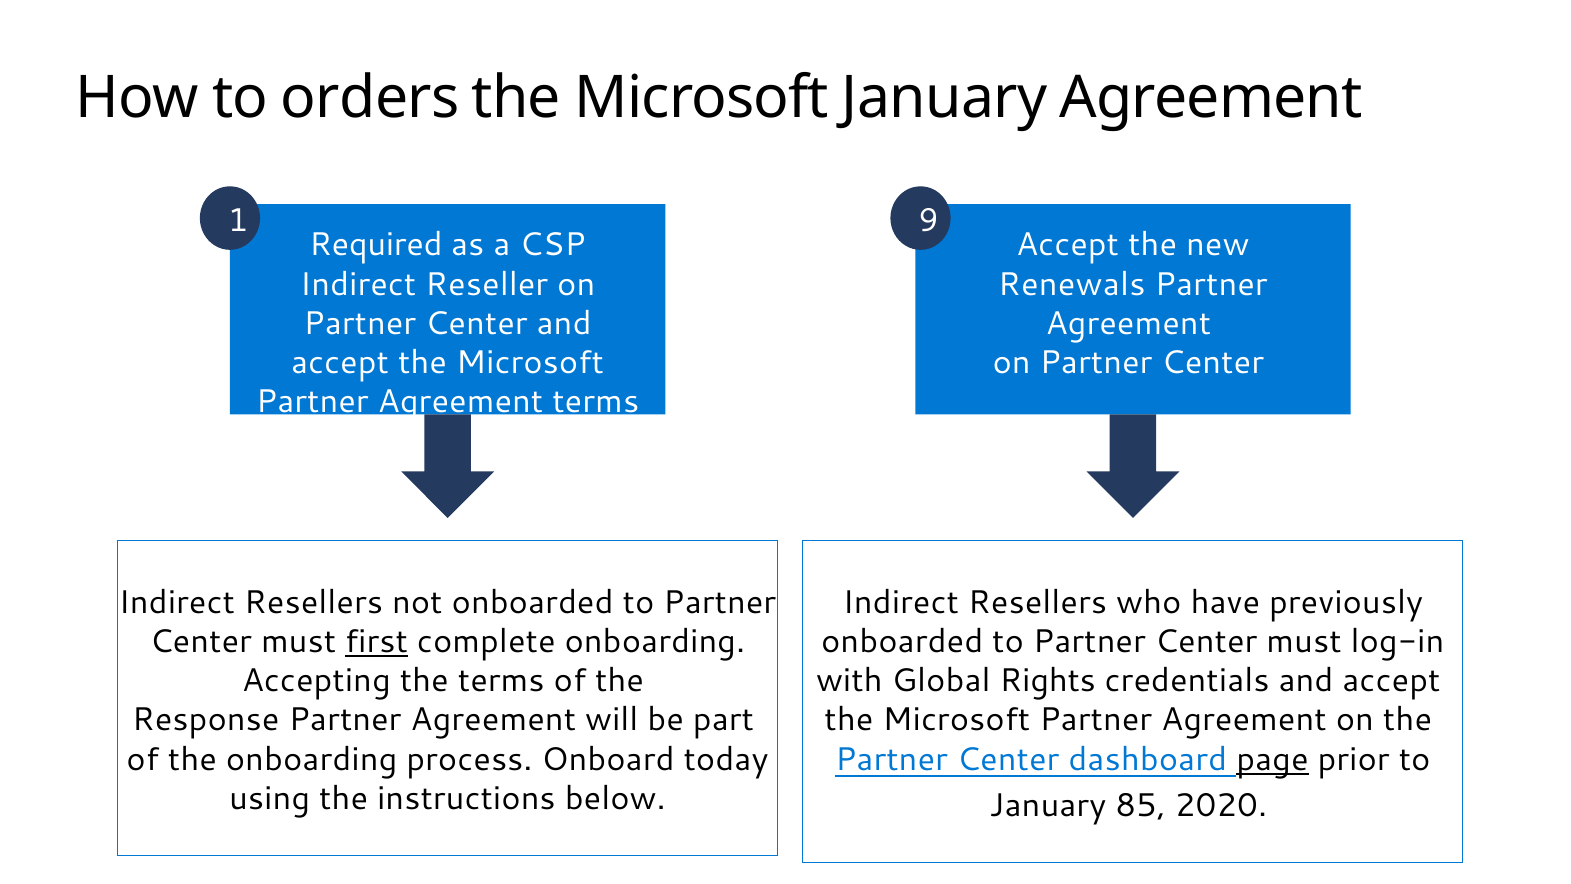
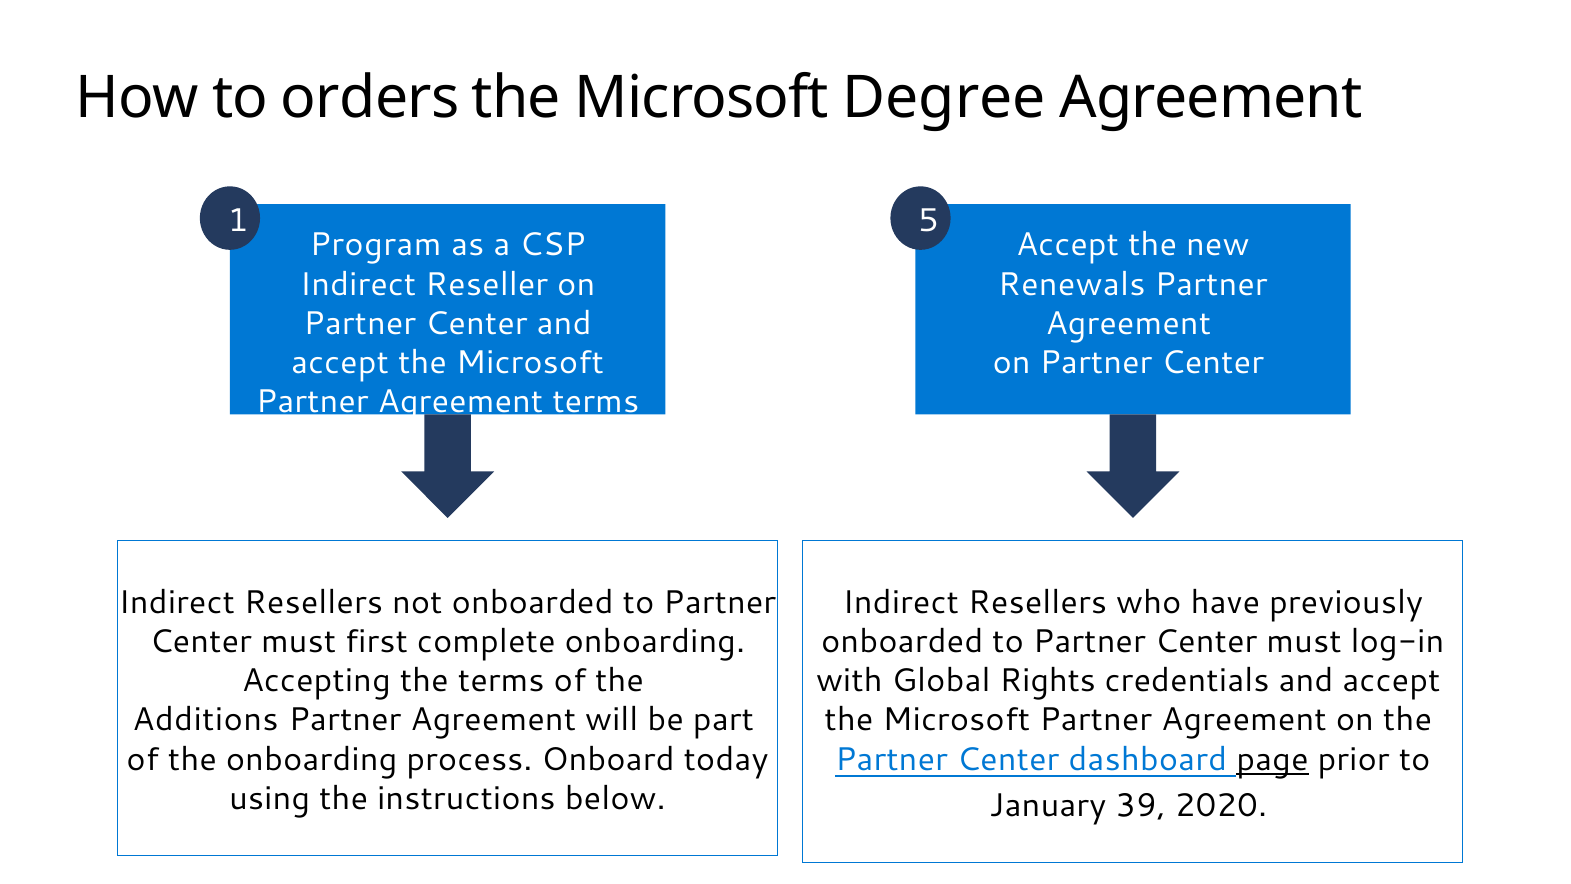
Microsoft January: January -> Degree (944, 98)
9: 9 -> 5 (929, 220)
Required: Required -> Program (376, 245)
first underline: present -> none (377, 641)
Response: Response -> Additions (206, 720)
85: 85 -> 39 (1141, 806)
